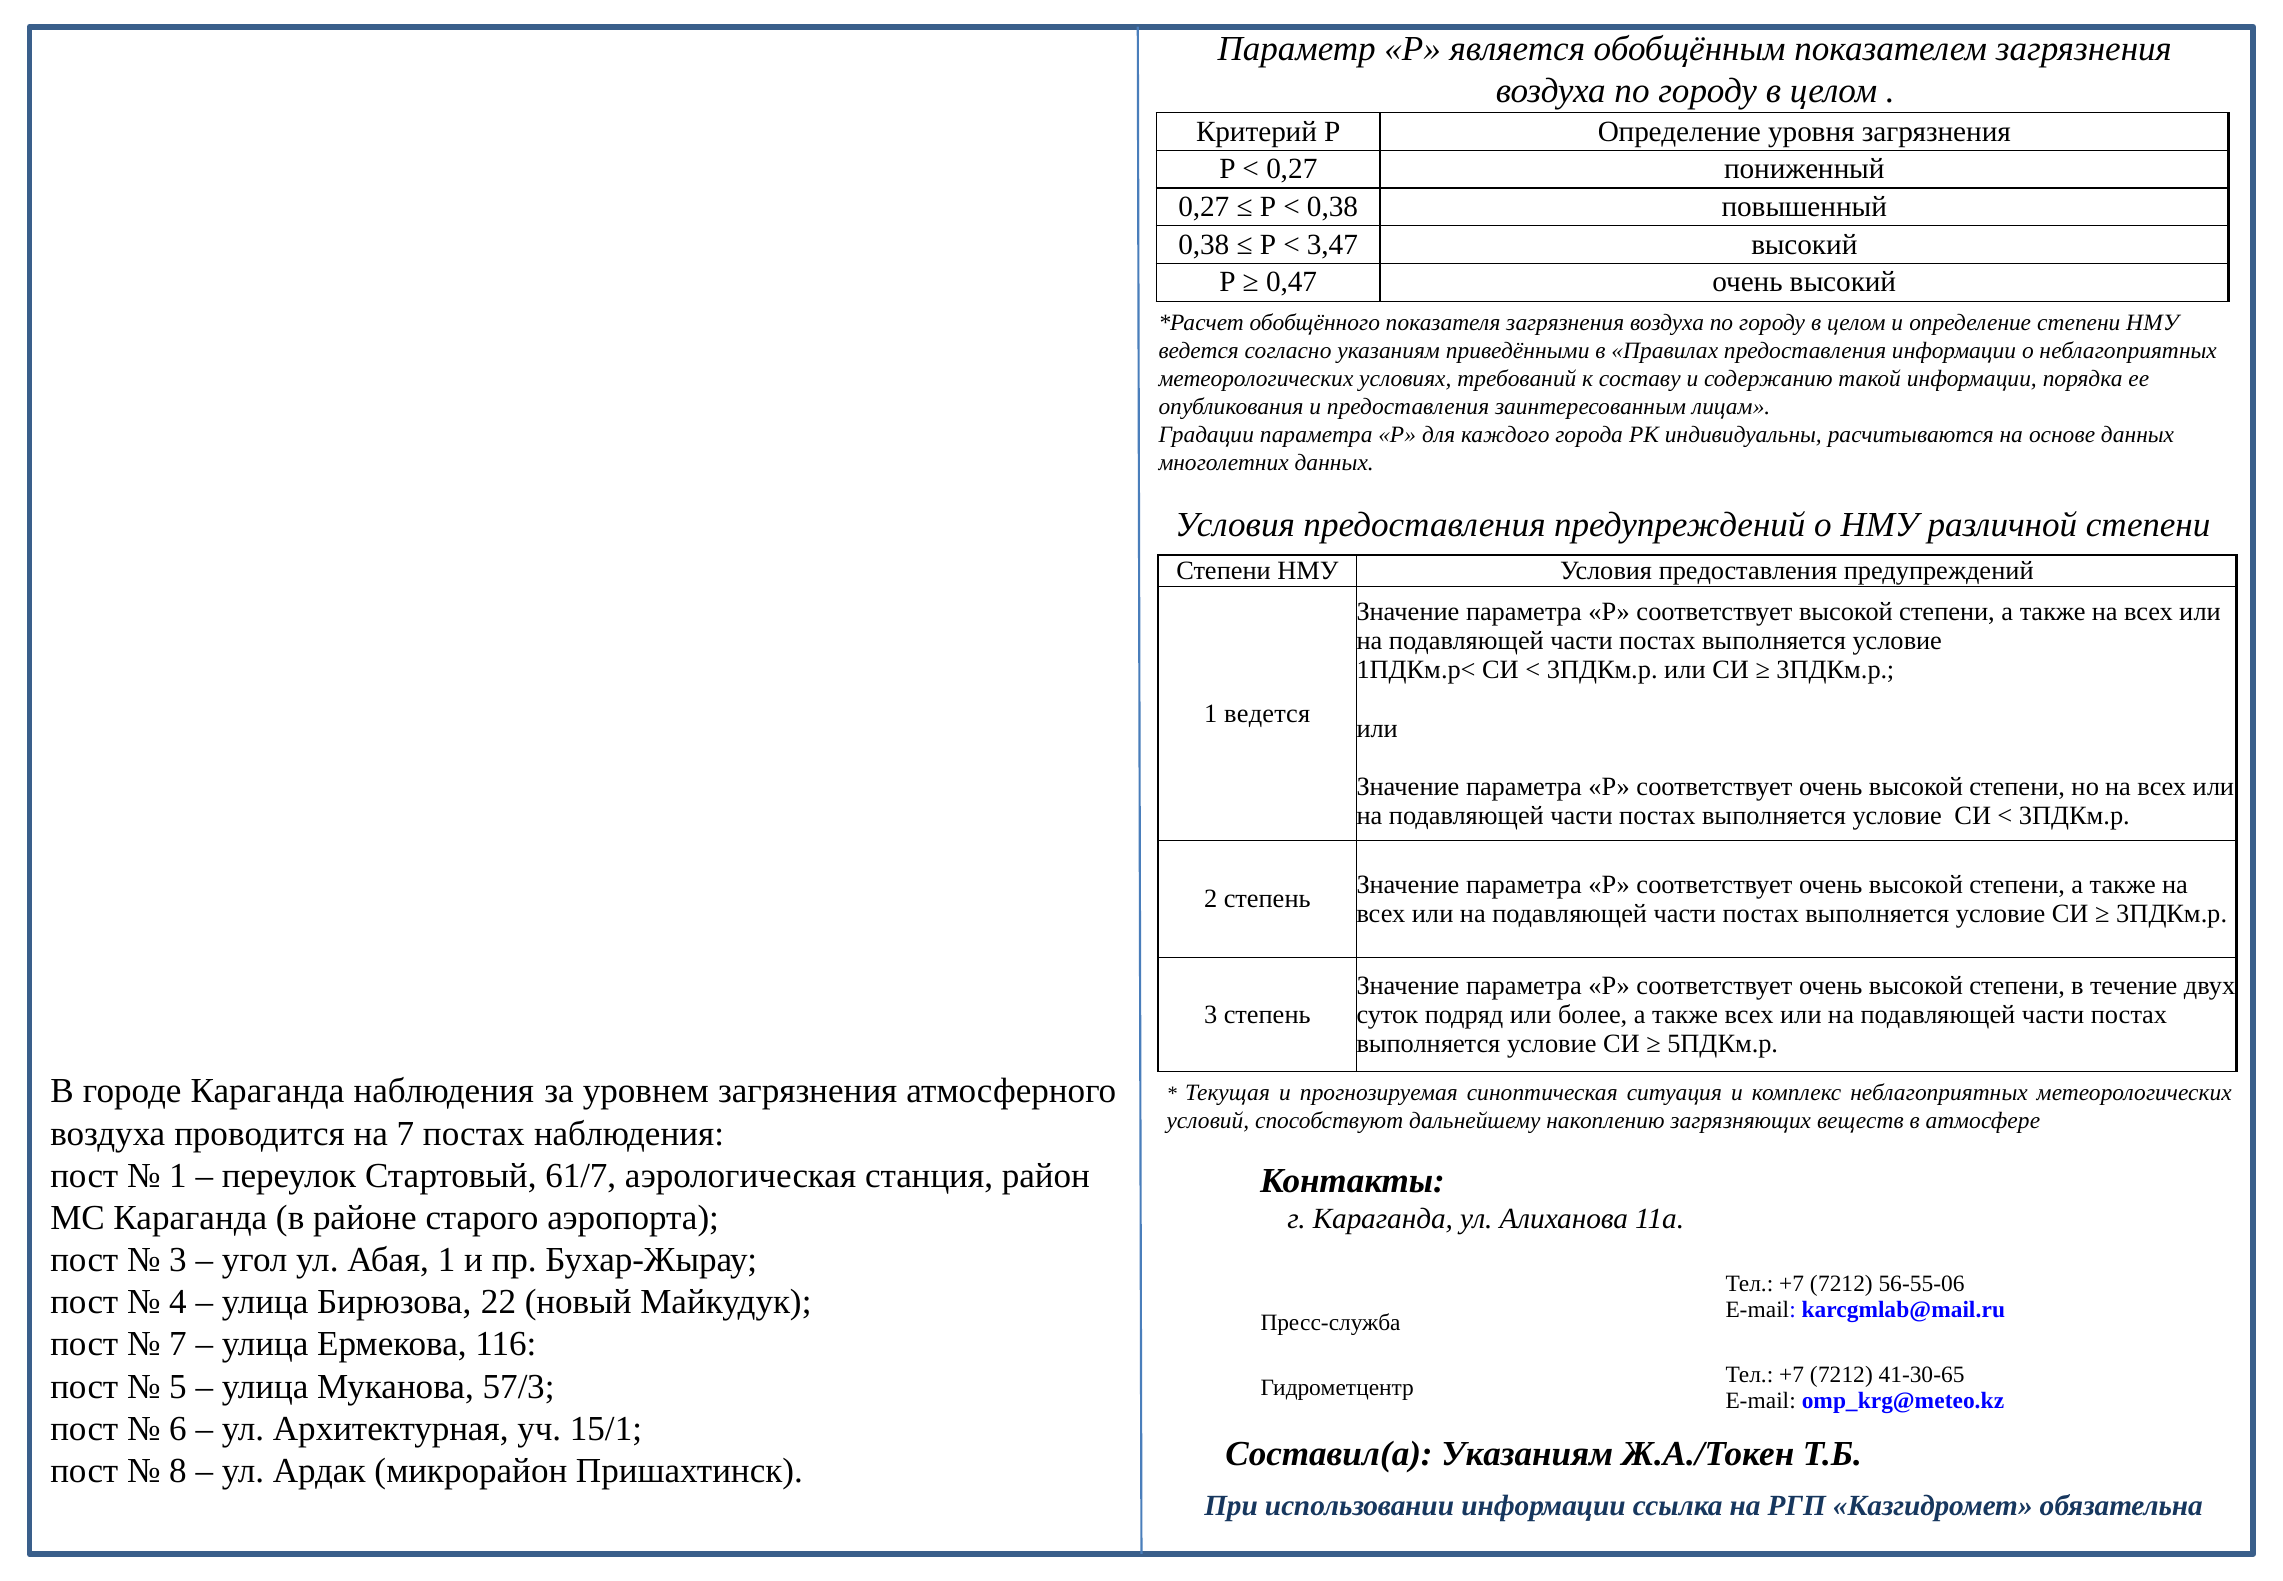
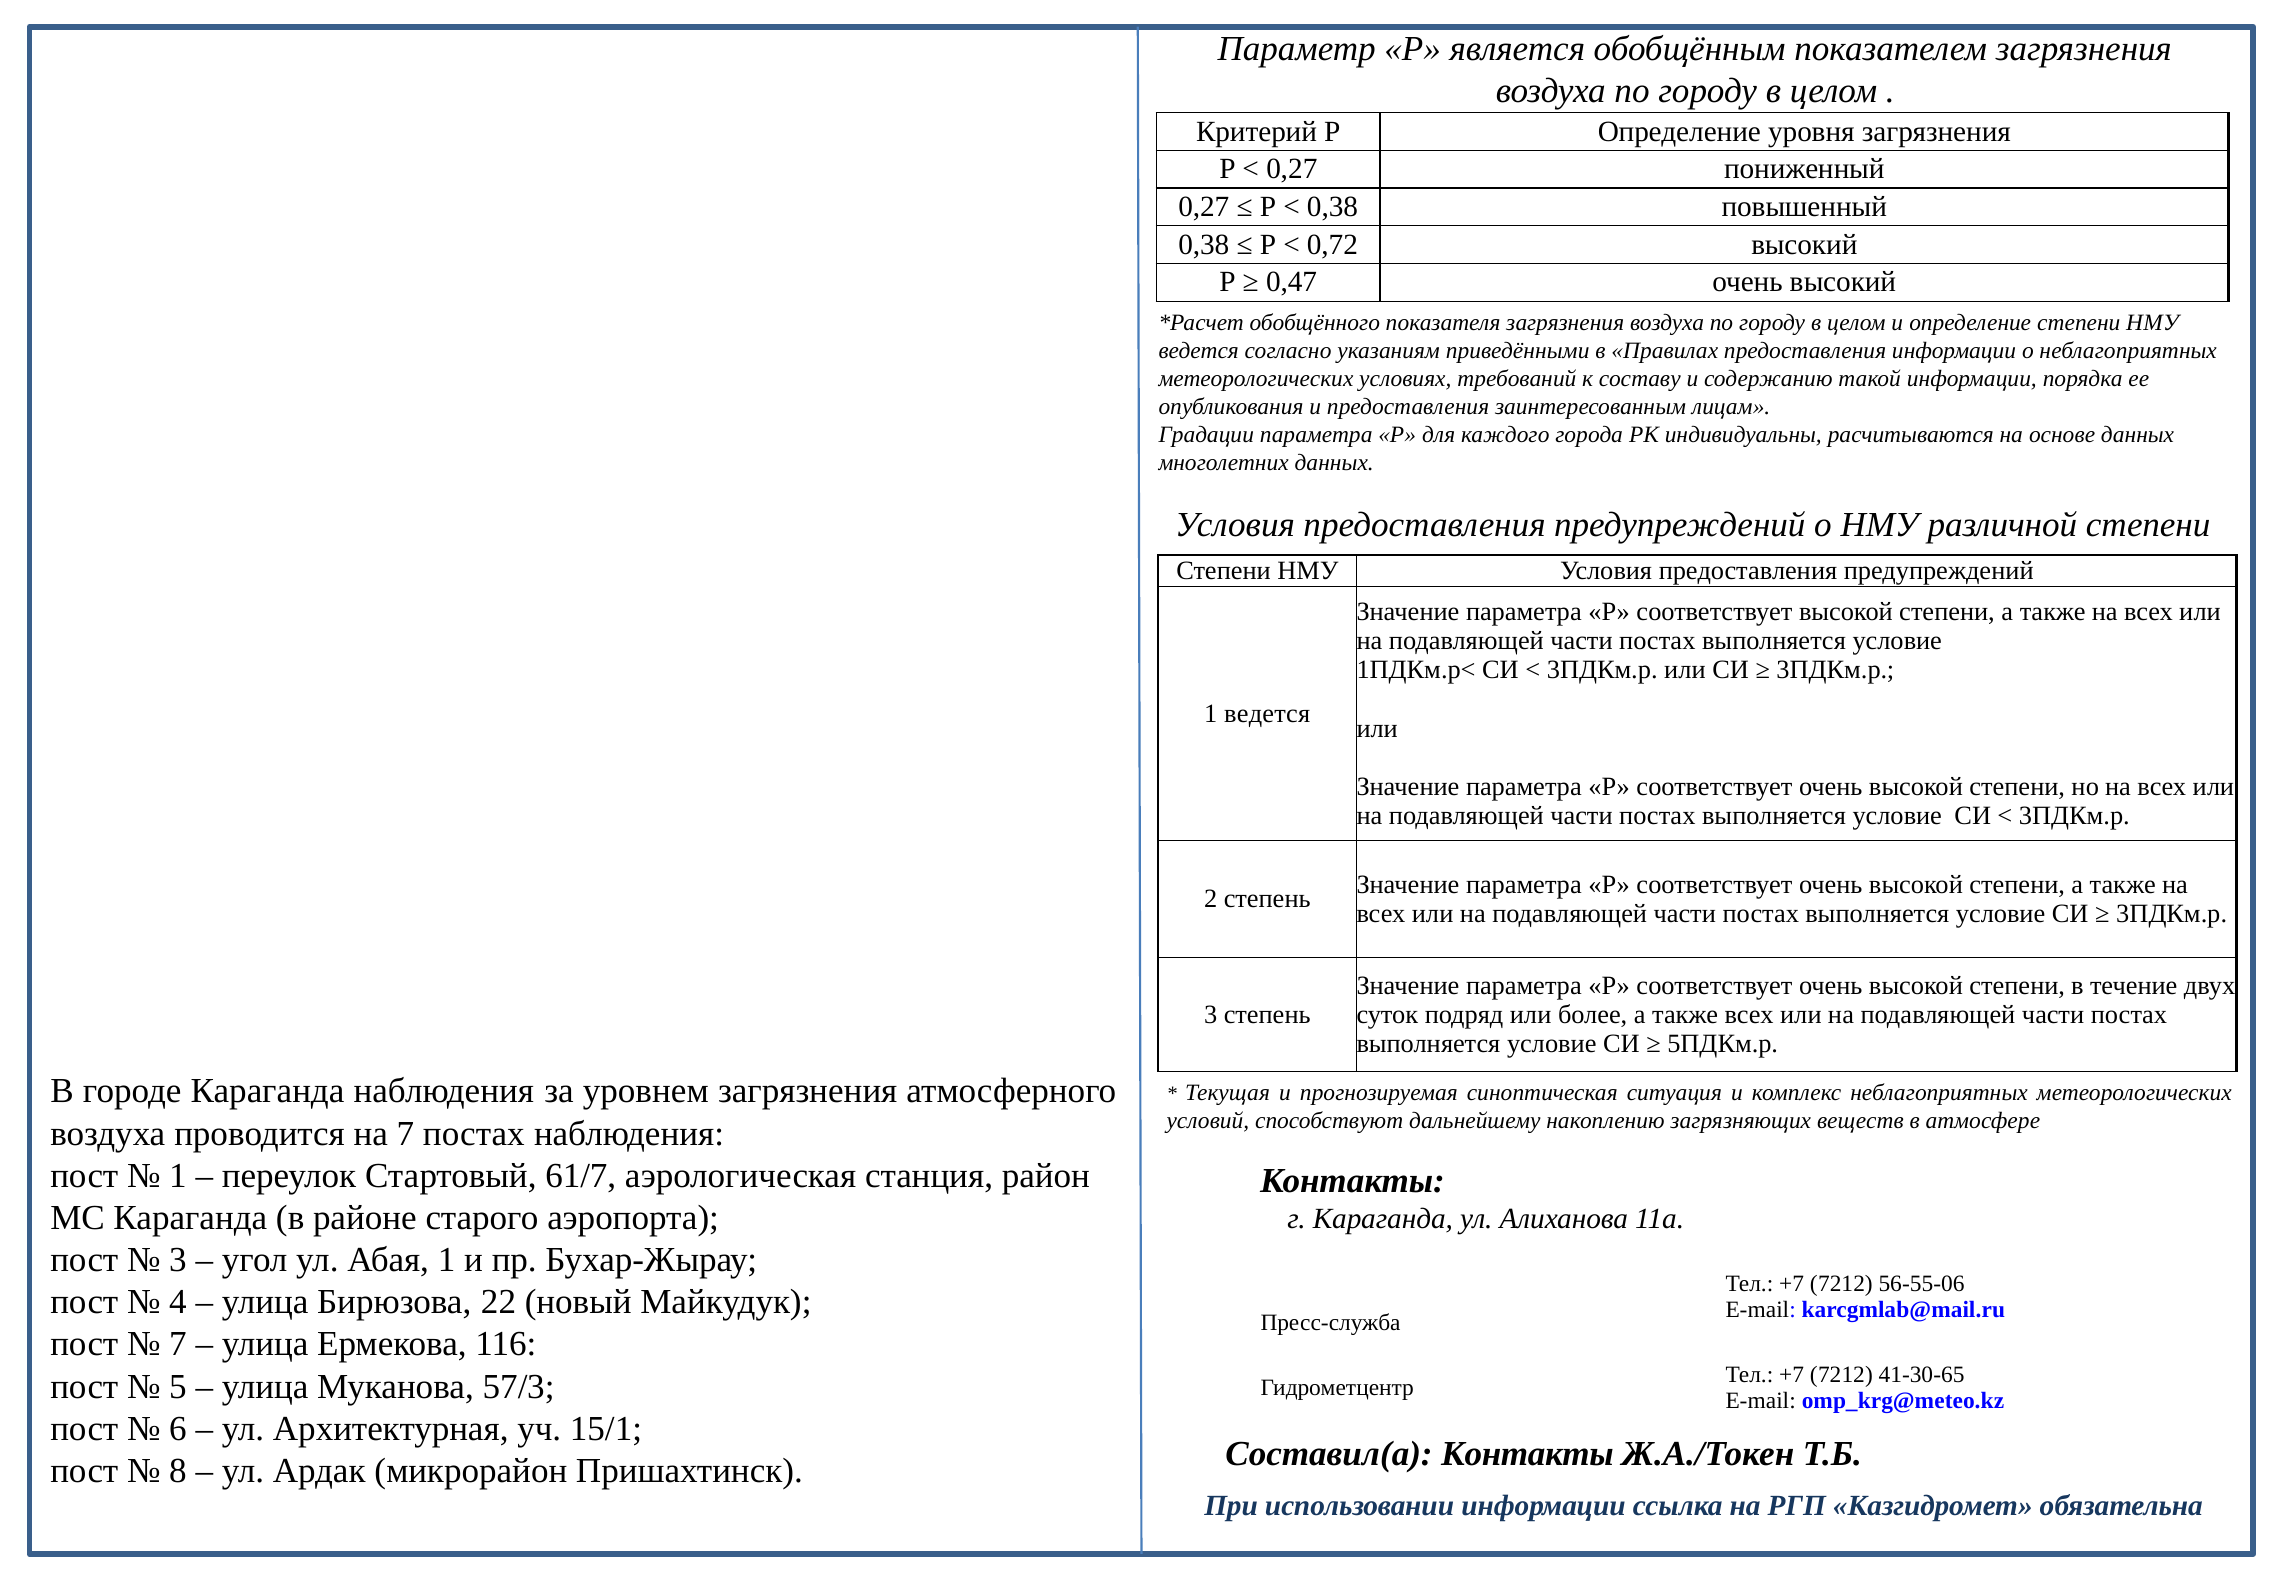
3,47: 3,47 -> 0,72 (1332, 244)
Составил(а Указаниям: Указаниям -> Контакты (1527, 1453)
